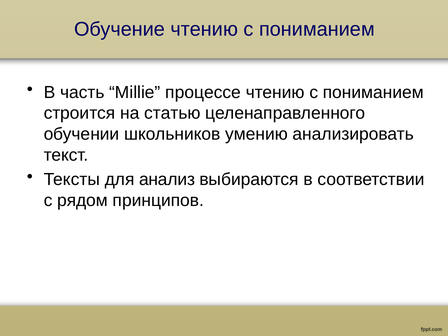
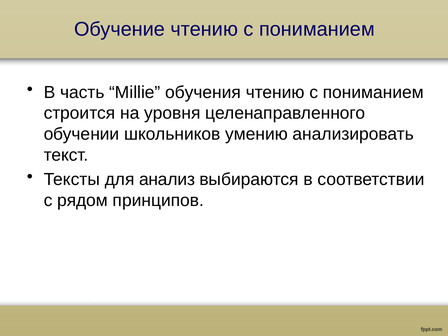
процессе: процессе -> обучения (203, 92)
статью: статью -> уровня (172, 113)
